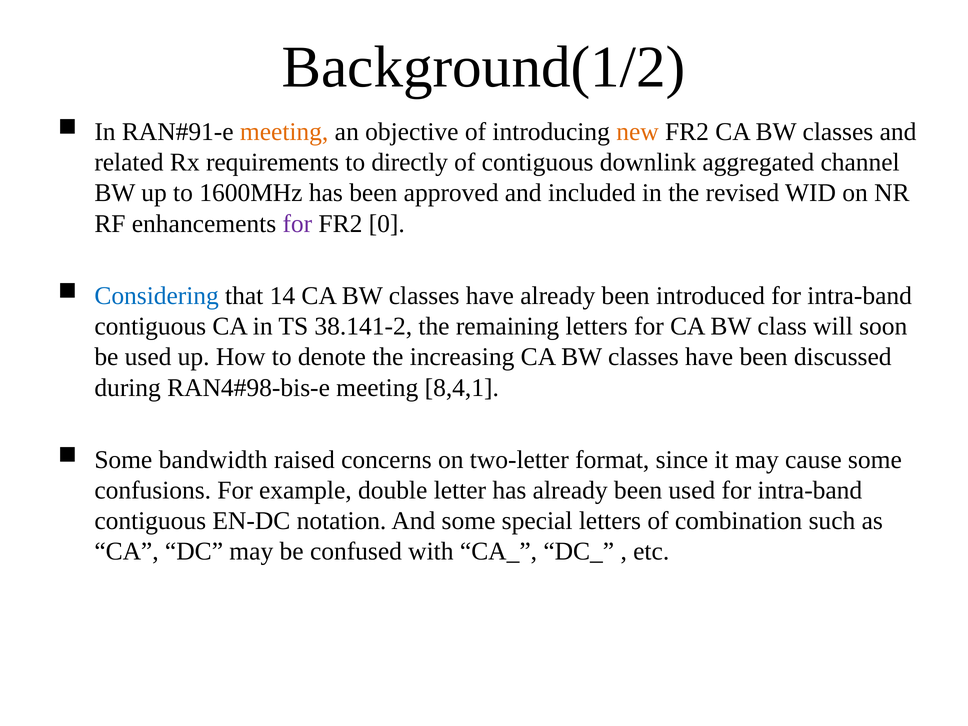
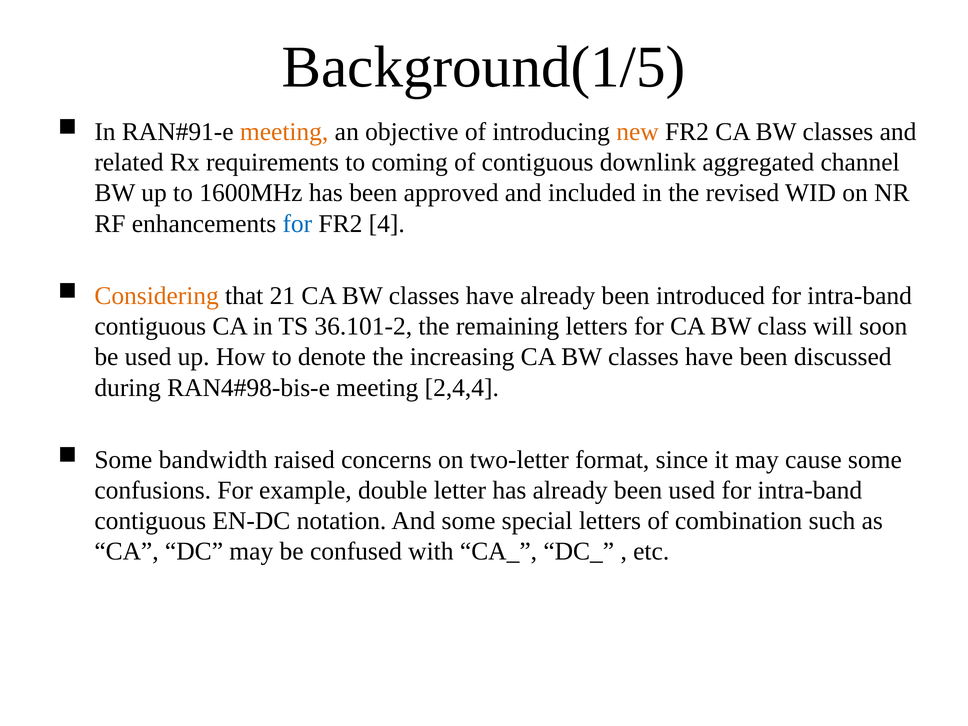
Background(1/2: Background(1/2 -> Background(1/5 (484, 67)
directly: directly -> coming (410, 162)
for colour: purple -> blue (297, 224)
0: 0 -> 4 (387, 224)
Considering colour: blue -> orange (157, 296)
14: 14 -> 21 (282, 296)
38.141-2: 38.141-2 -> 36.101-2 (363, 326)
8,4,1: 8,4,1 -> 2,4,4 (462, 388)
